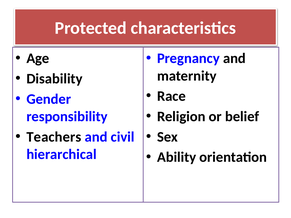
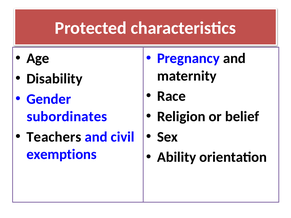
responsibility: responsibility -> subordinates (67, 117)
hierarchical: hierarchical -> exemptions (62, 154)
